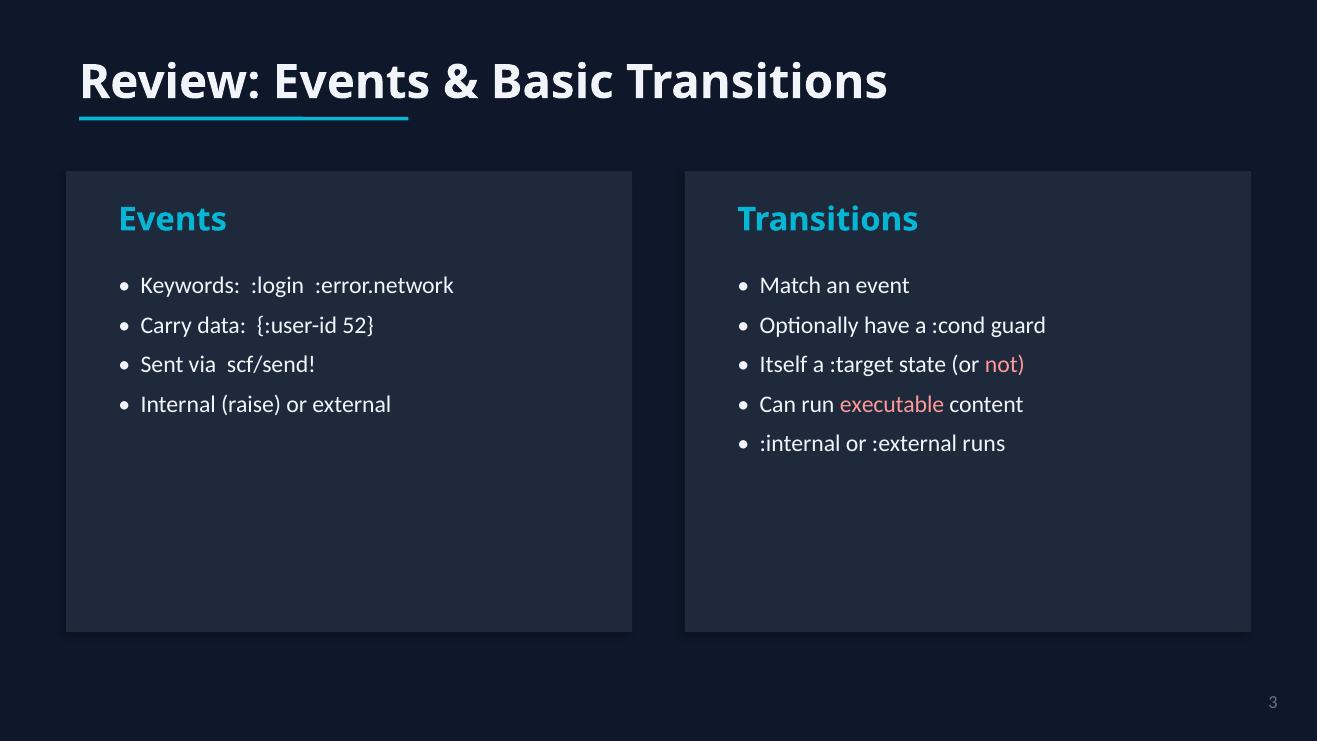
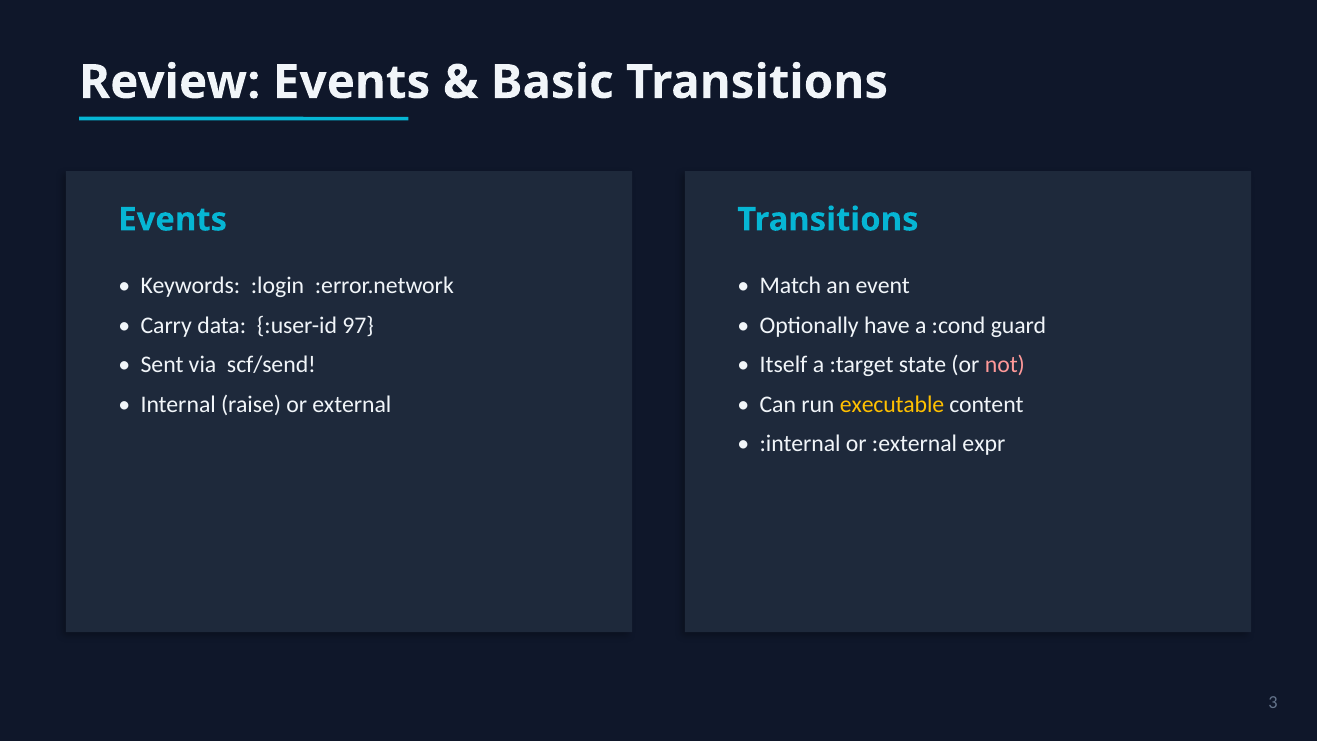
52: 52 -> 97 (358, 325)
executable colour: pink -> yellow (892, 404)
runs: runs -> expr (984, 444)
